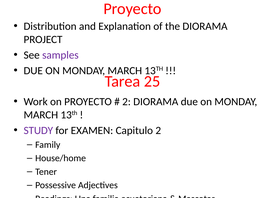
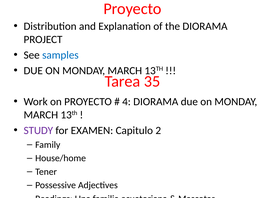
samples colour: purple -> blue (60, 55)
25: 25 -> 35 (152, 82)
2: 2 -> 4 (127, 102)
